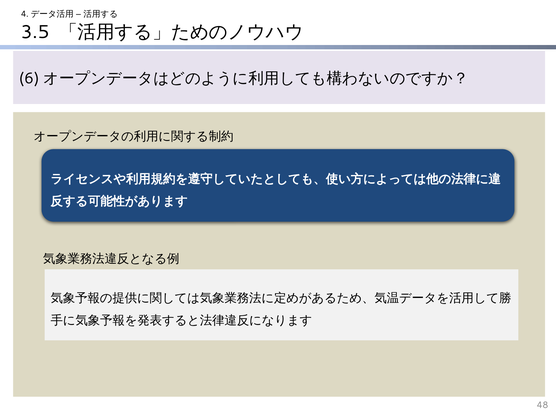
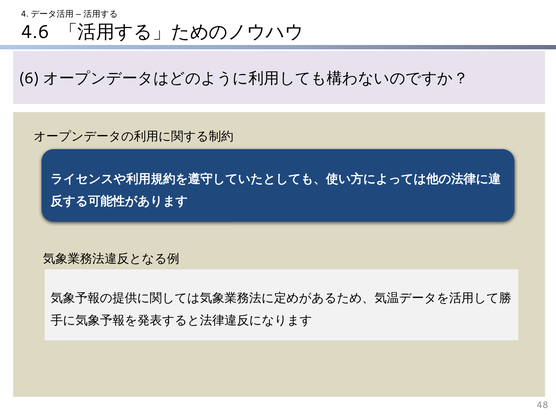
3.5: 3.5 -> 4.6 (35, 32)
